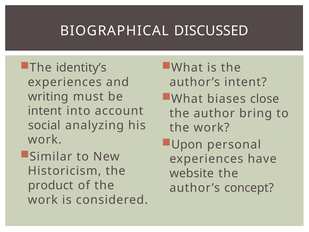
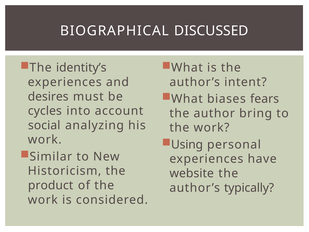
close: close -> fears (265, 99)
writing: writing -> desires (48, 96)
intent: intent -> cycles (45, 111)
Upon: Upon -> Using (187, 144)
concept: concept -> typically (249, 188)
